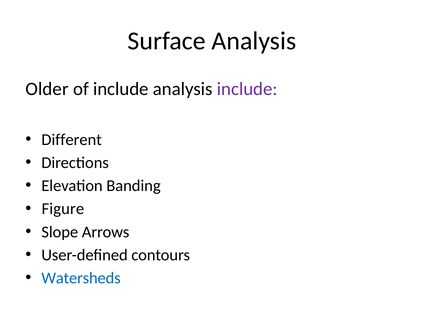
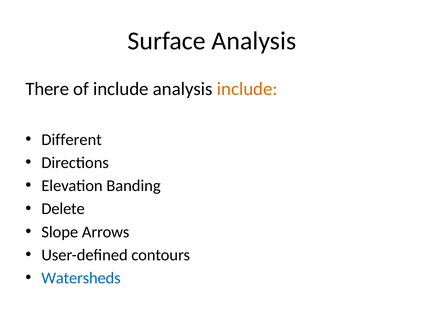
Older: Older -> There (47, 89)
include colour: purple -> orange (247, 89)
Figure: Figure -> Delete (63, 209)
